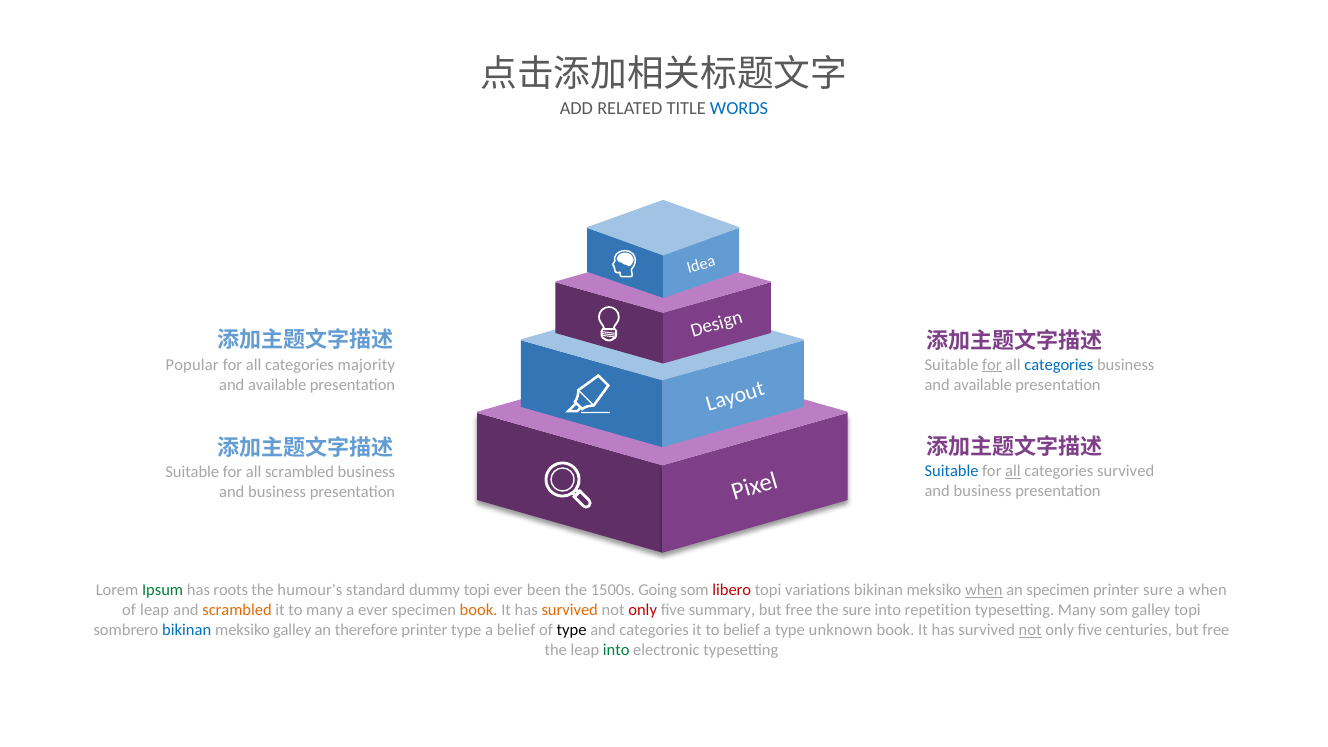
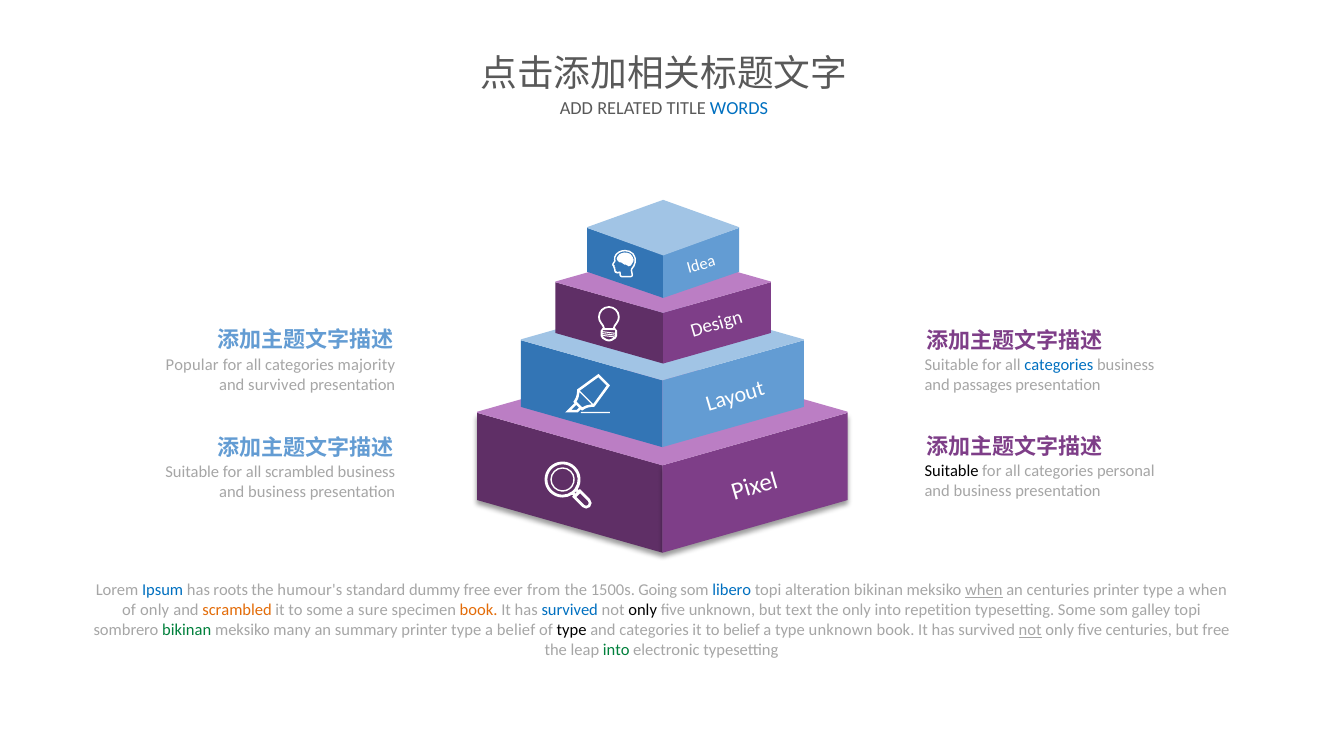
for underline: present -> none (992, 365)
available: available -> survived (277, 385)
available: available -> passages (983, 385)
Suitable colour: blue -> black (952, 471)
all underline: present -> none (1013, 471)
categories survived: survived -> personal (1126, 471)
Ipsum colour: green -> blue (163, 590)
dummy topi: topi -> free (477, 590)
been: been -> from (544, 590)
libero colour: red -> blue (732, 590)
variations: variations -> alteration (818, 590)
an specimen: specimen -> centuries (1058, 590)
sure: sure -> type (1158, 590)
of leap: leap -> only (155, 610)
to many: many -> some (325, 610)
a ever: ever -> sure (373, 610)
survived colour: orange -> blue (570, 610)
only colour: red -> black (643, 610)
five summary: summary -> unknown (722, 610)
free: free -> text (799, 610)
the sure: sure -> only (857, 610)
typesetting Many: Many -> Some (1077, 610)
bikinan colour: blue -> green (187, 630)
meksiko galley: galley -> many (292, 630)
therefore: therefore -> summary (366, 630)
